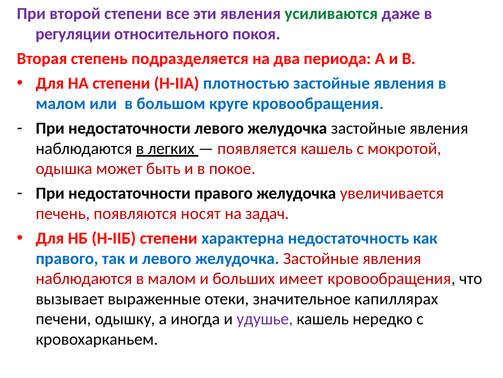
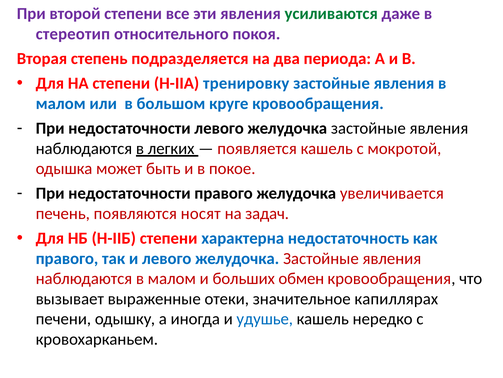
регуляции: регуляции -> стереотип (73, 34)
плотностью: плотностью -> тренировку (246, 83)
имеет: имеет -> обмен (301, 278)
удушье colour: purple -> blue (265, 318)
